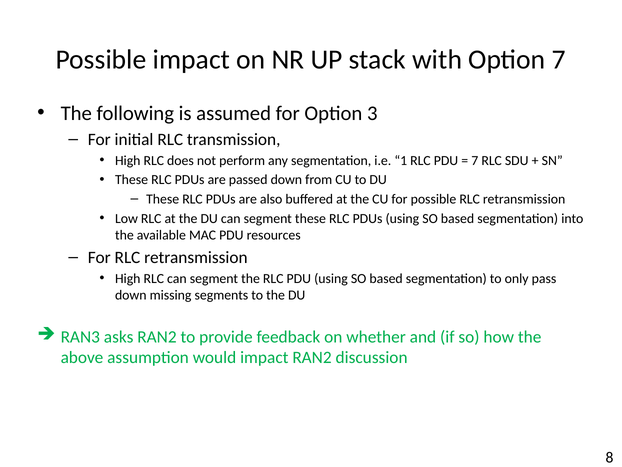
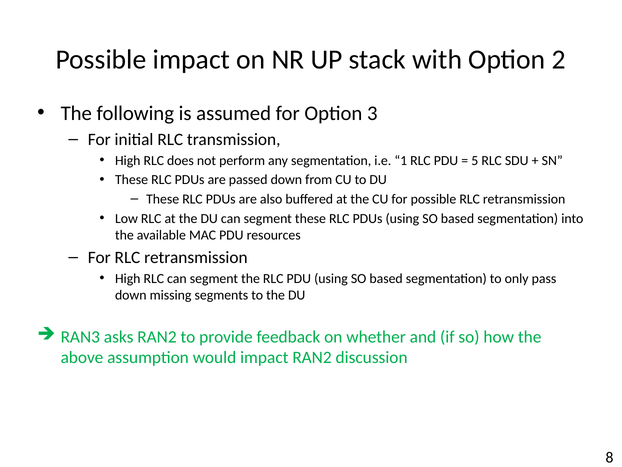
Option 7: 7 -> 2 (559, 59)
7: 7 -> 5 (475, 160)
